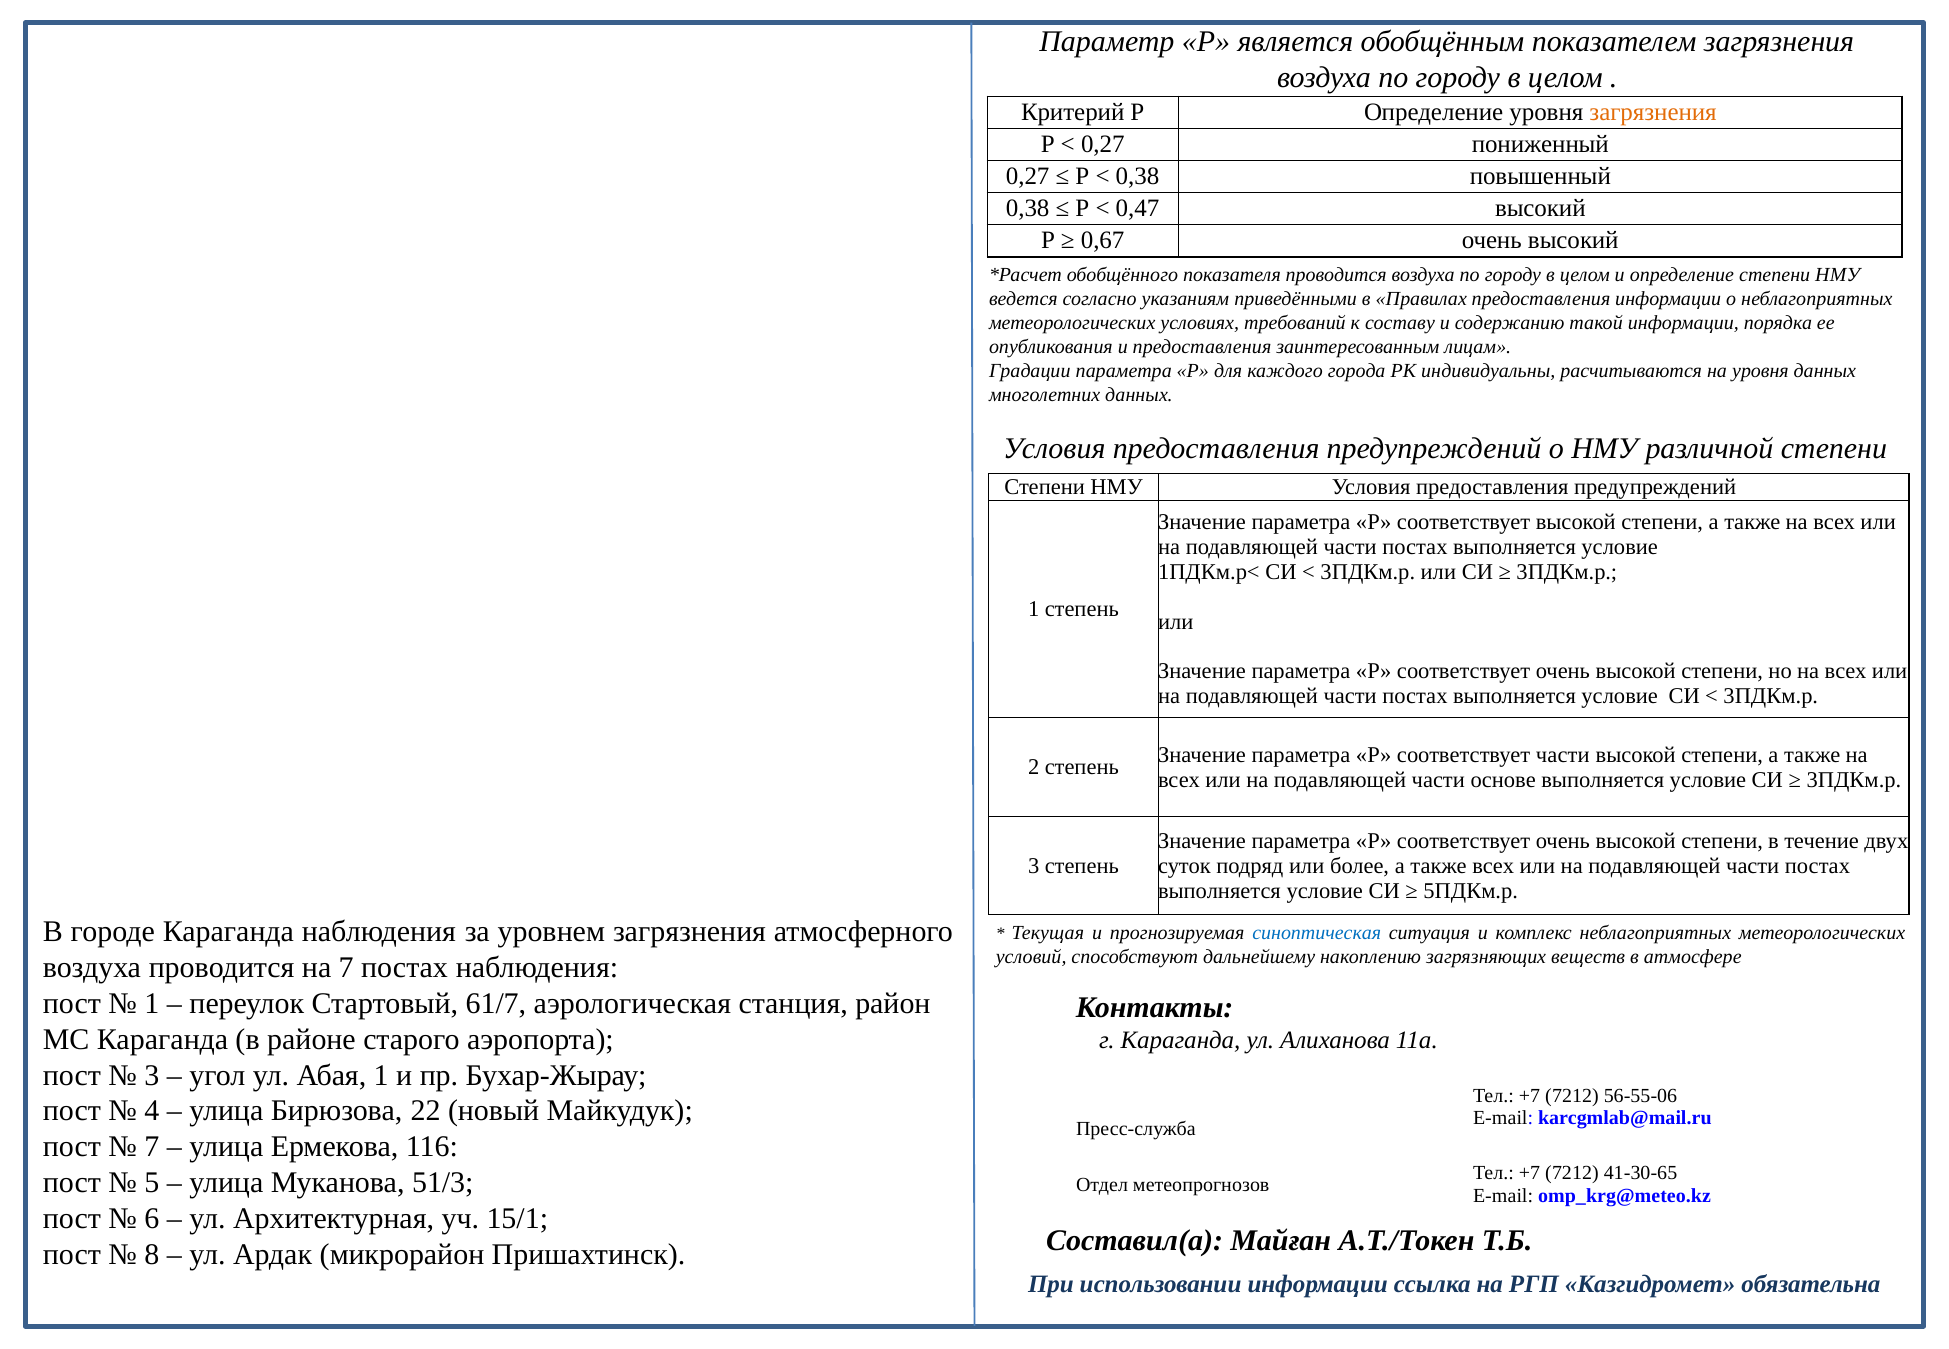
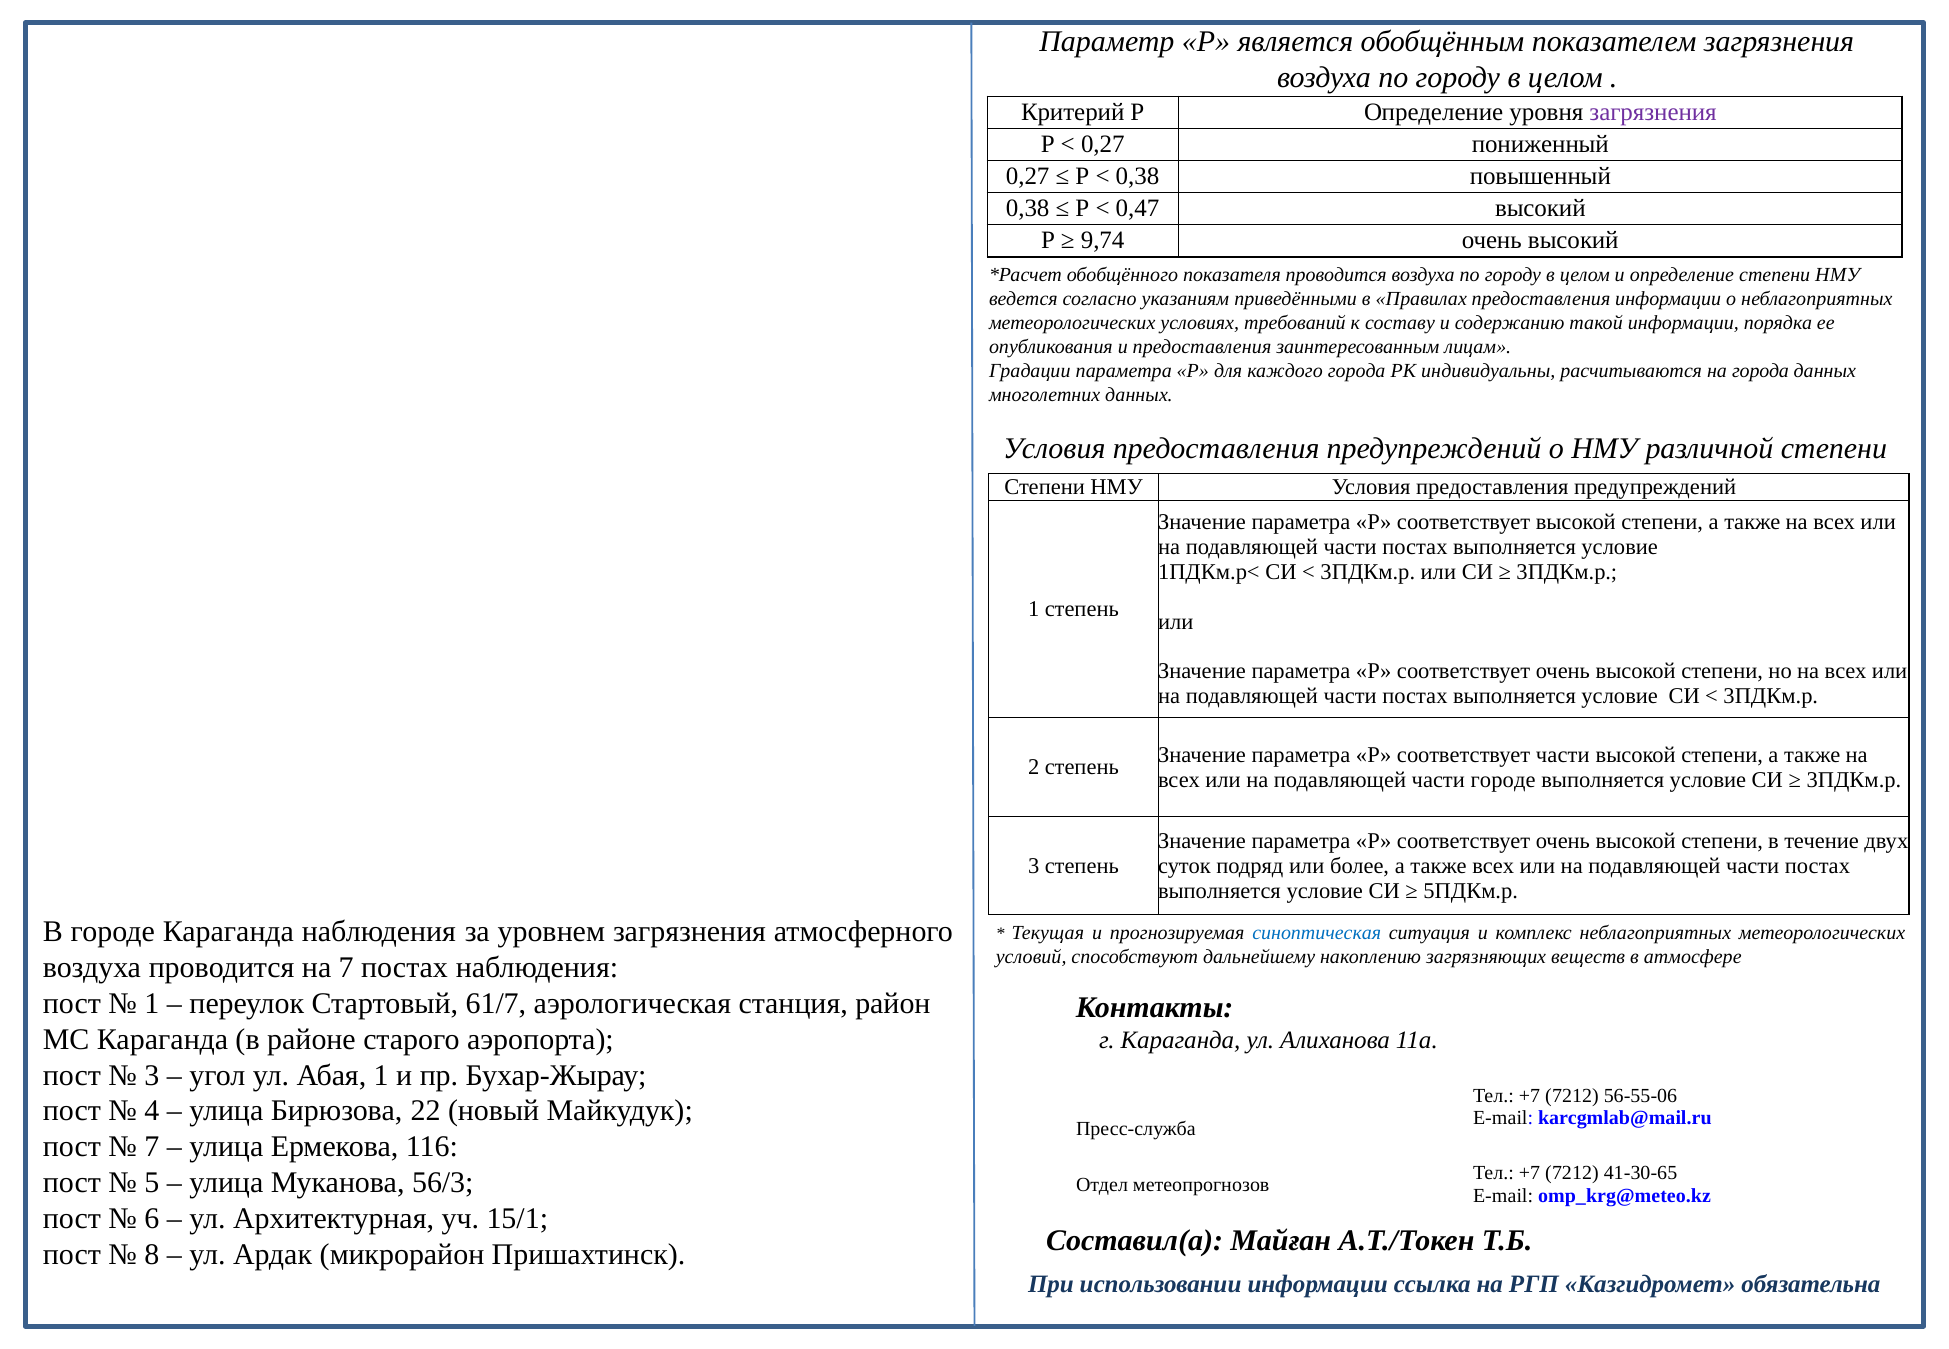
загрязнения colour: orange -> purple (1653, 112)
0,67: 0,67 -> 9,74 (1103, 241)
на уровня: уровня -> города (1761, 371)
части основе: основе -> городе (1503, 780)
51/3: 51/3 -> 56/3 (443, 1183)
